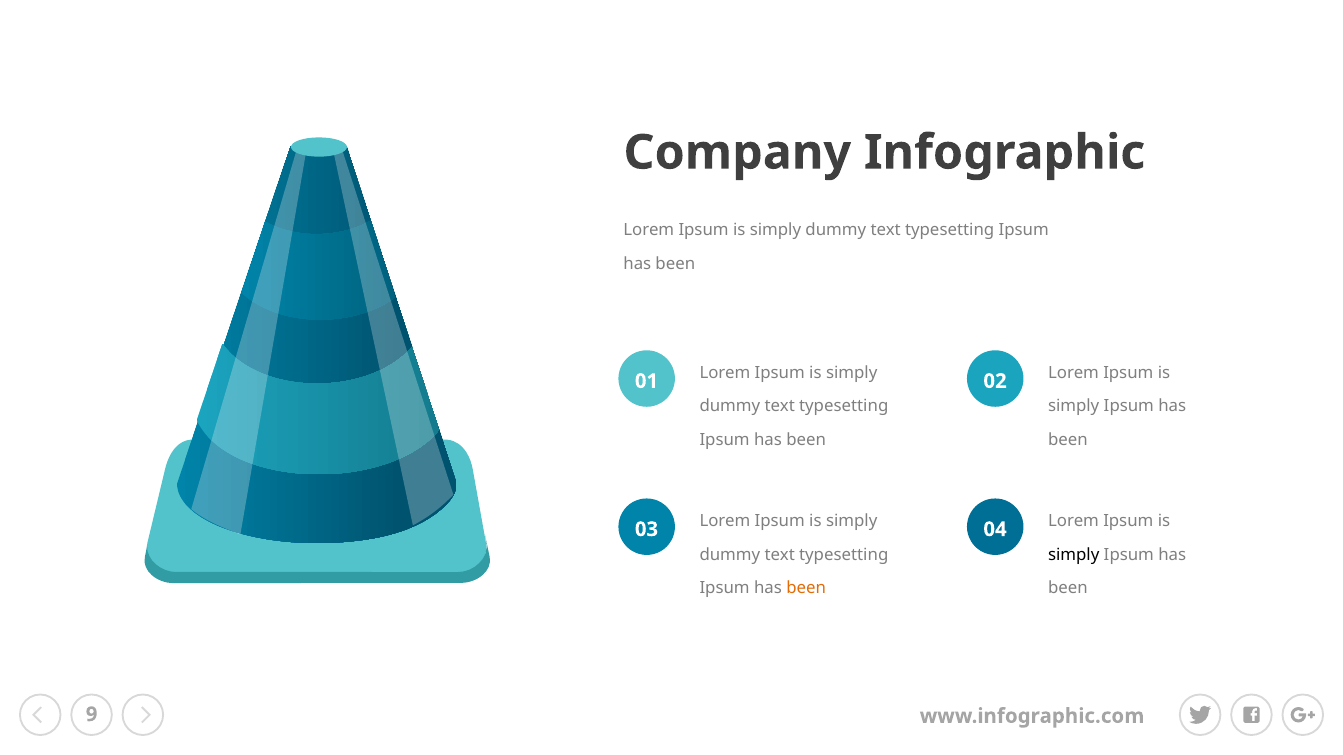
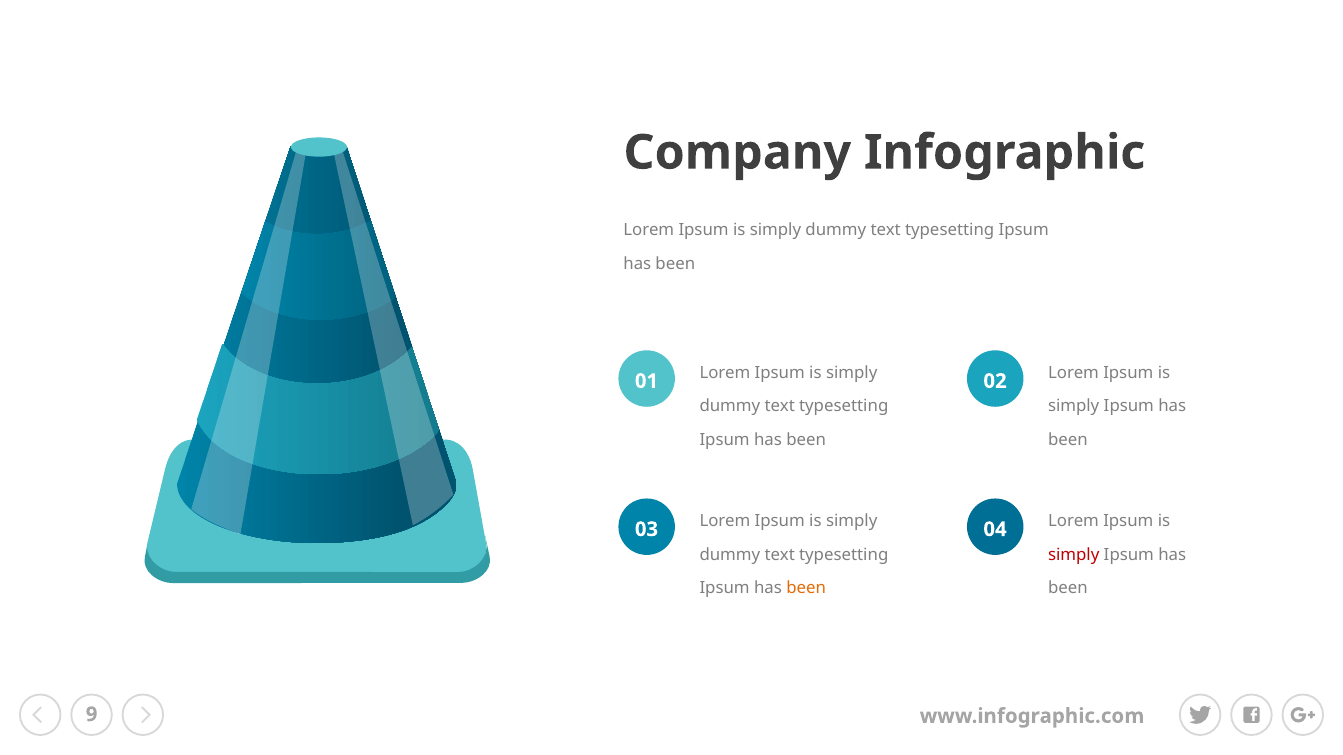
simply colour: black -> red (1074, 555)
